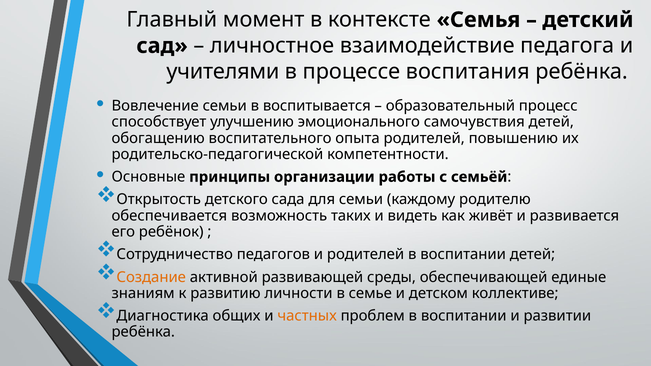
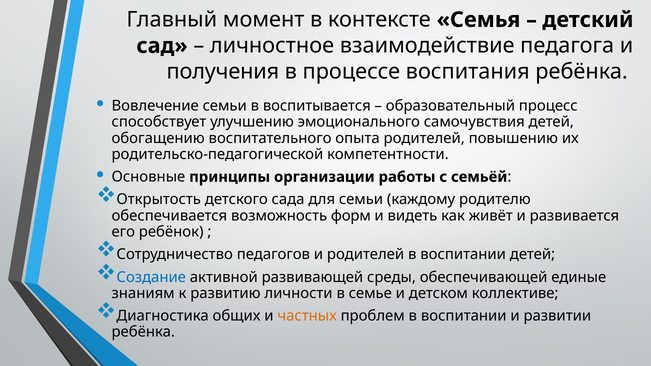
учителями: учителями -> получения (223, 72)
таких: таких -> форм (351, 216)
Создание colour: orange -> blue (151, 277)
